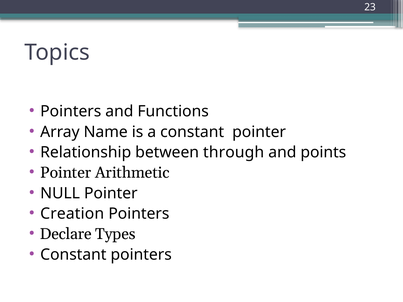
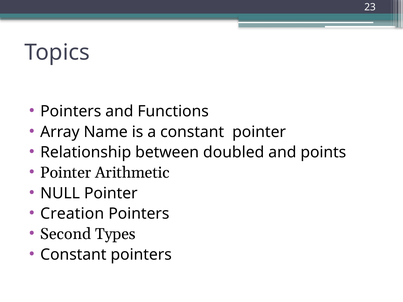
through: through -> doubled (234, 152)
Declare: Declare -> Second (66, 234)
